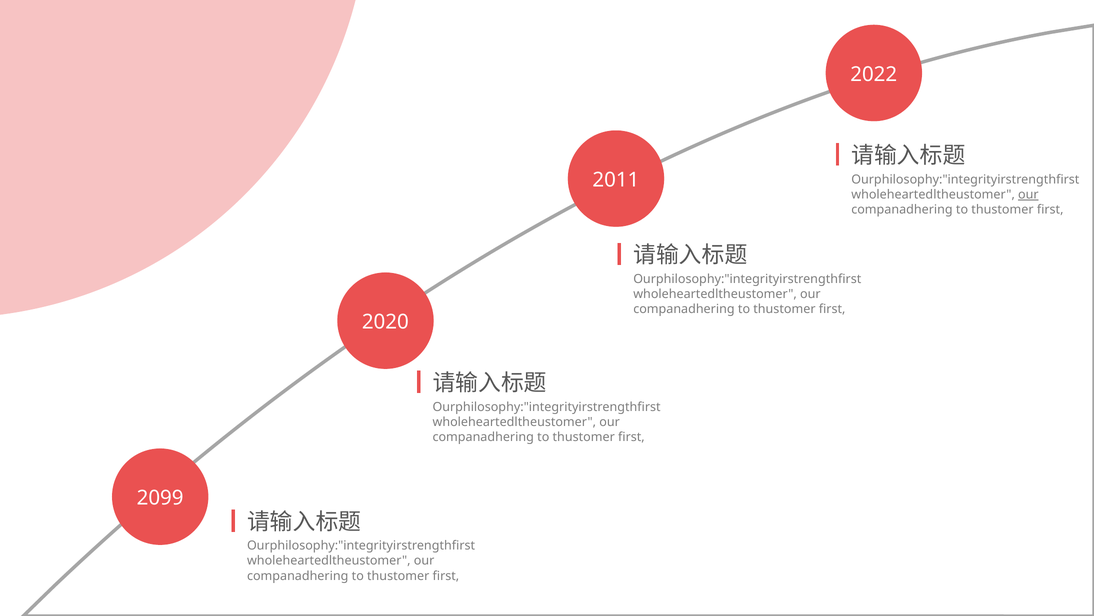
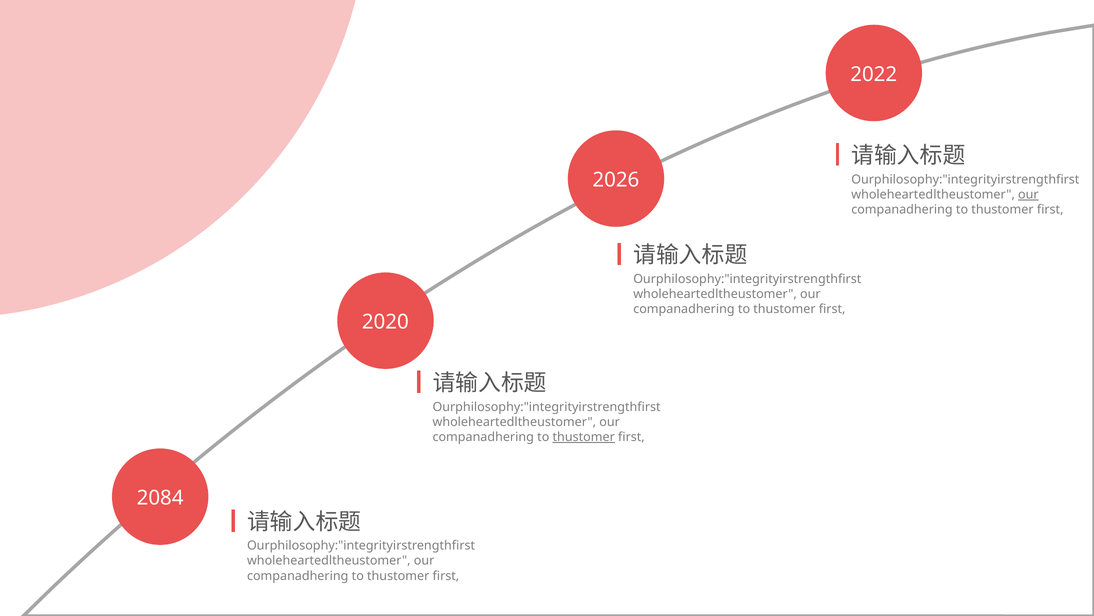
2011: 2011 -> 2026 (616, 180)
thustomer underline: none -> present (584, 437)
2099: 2099 -> 2084 (160, 498)
